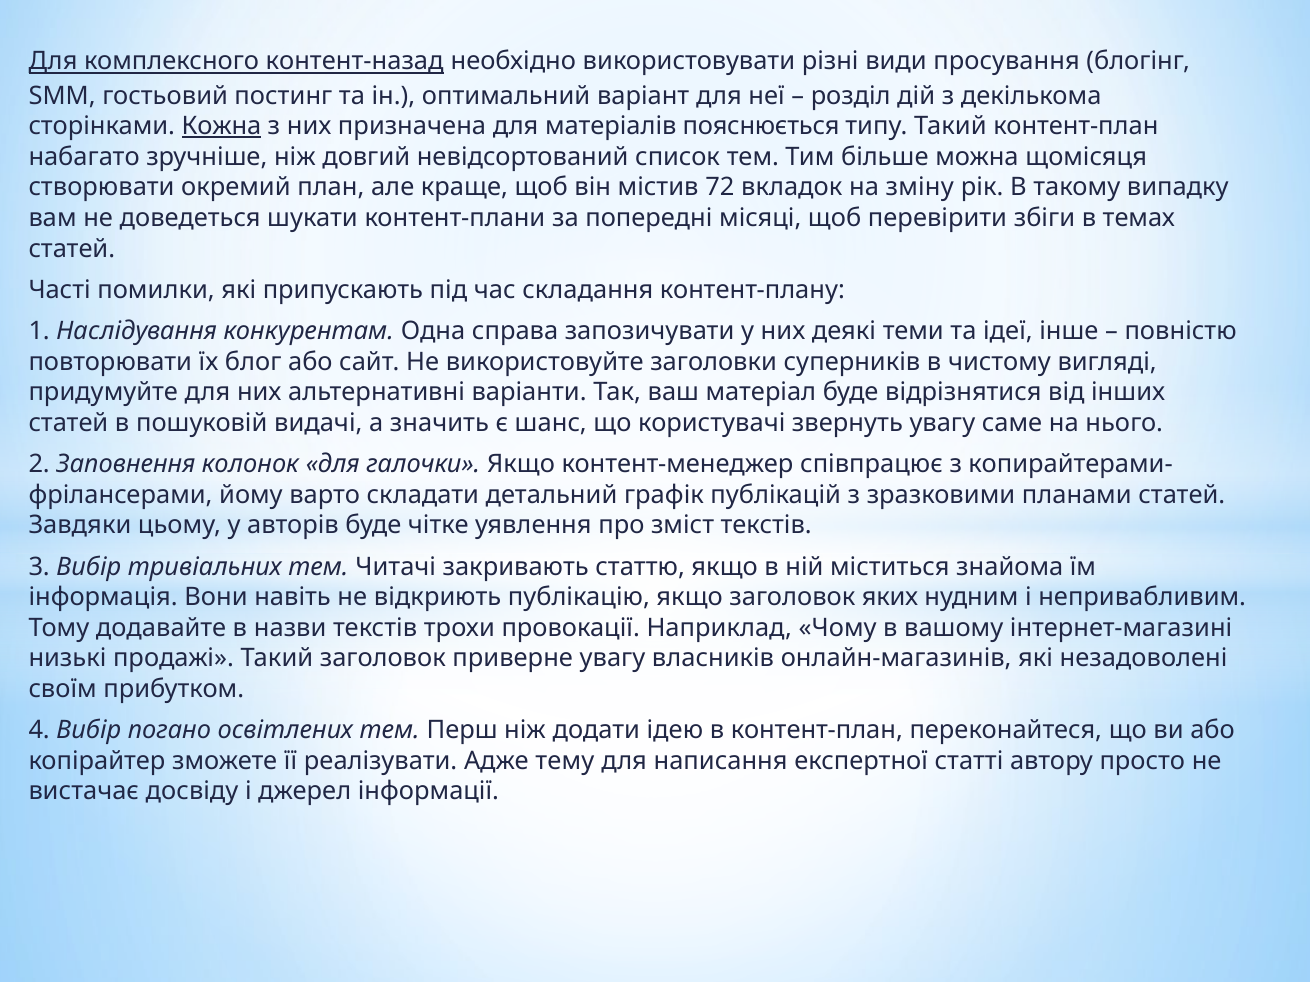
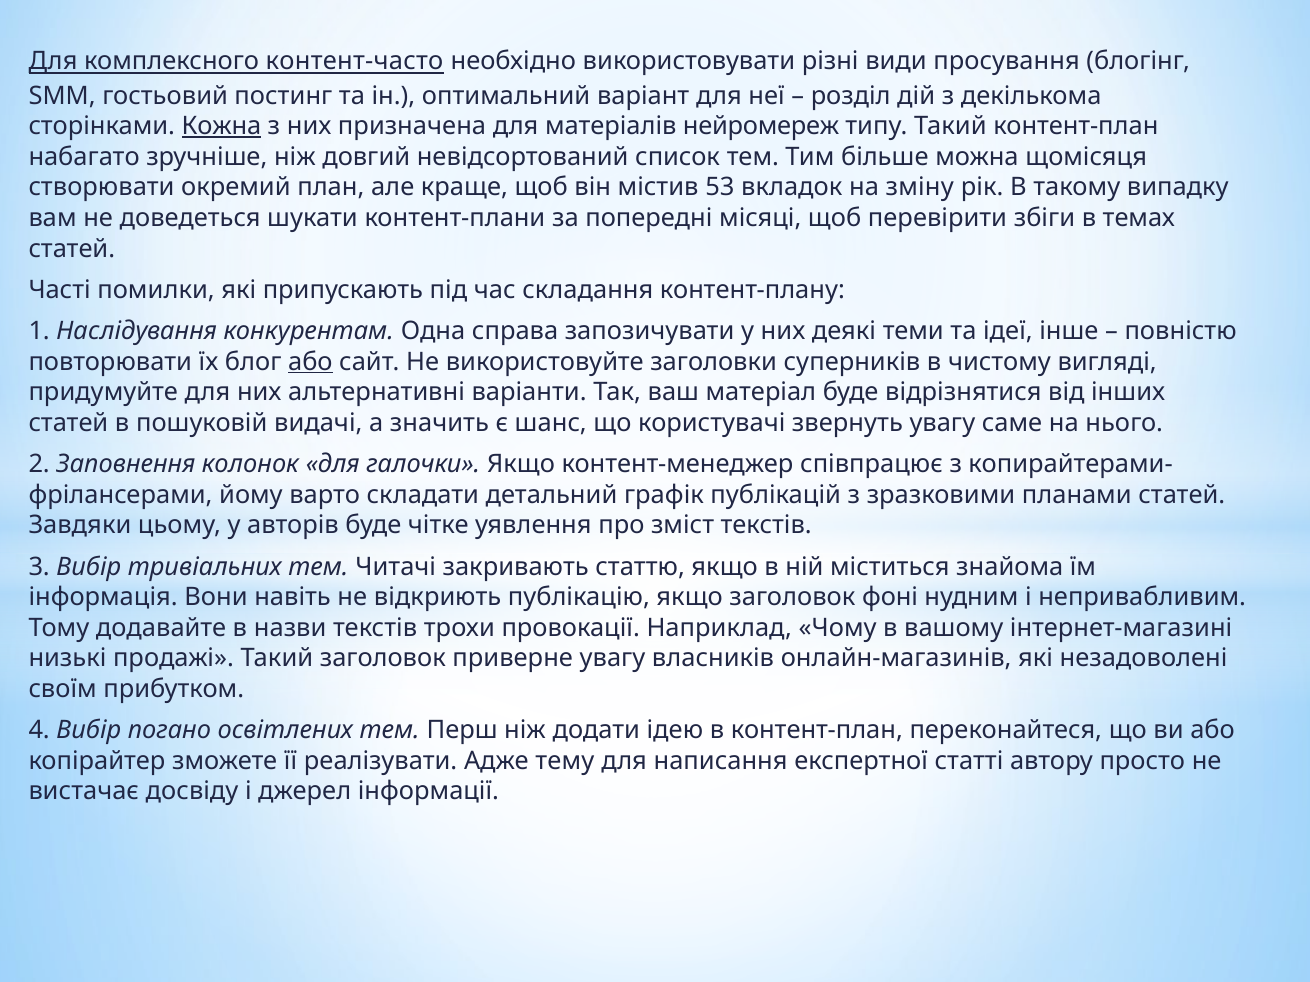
контент-назад: контент-назад -> контент-часто (355, 61)
пояснюється: пояснюється -> нейромереж (761, 126)
72: 72 -> 53 (720, 188)
або underline: none -> present (310, 362)
яких: яких -> фоні (890, 598)
